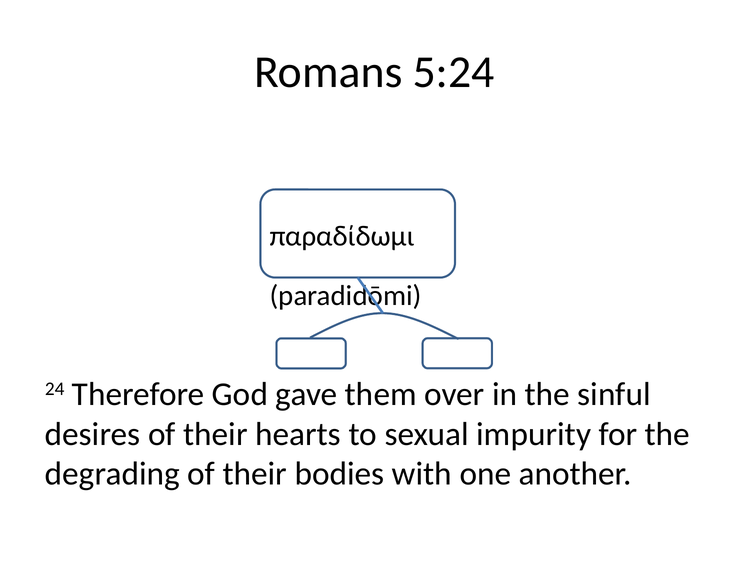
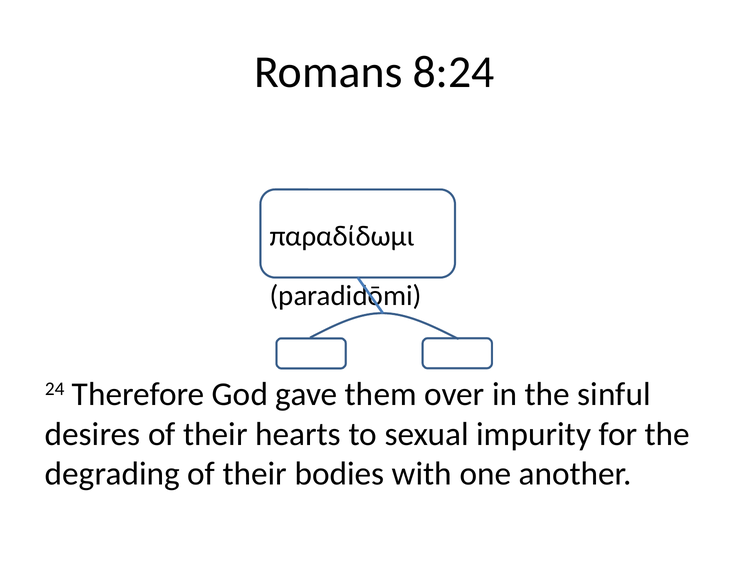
5:24: 5:24 -> 8:24 (454, 73)
